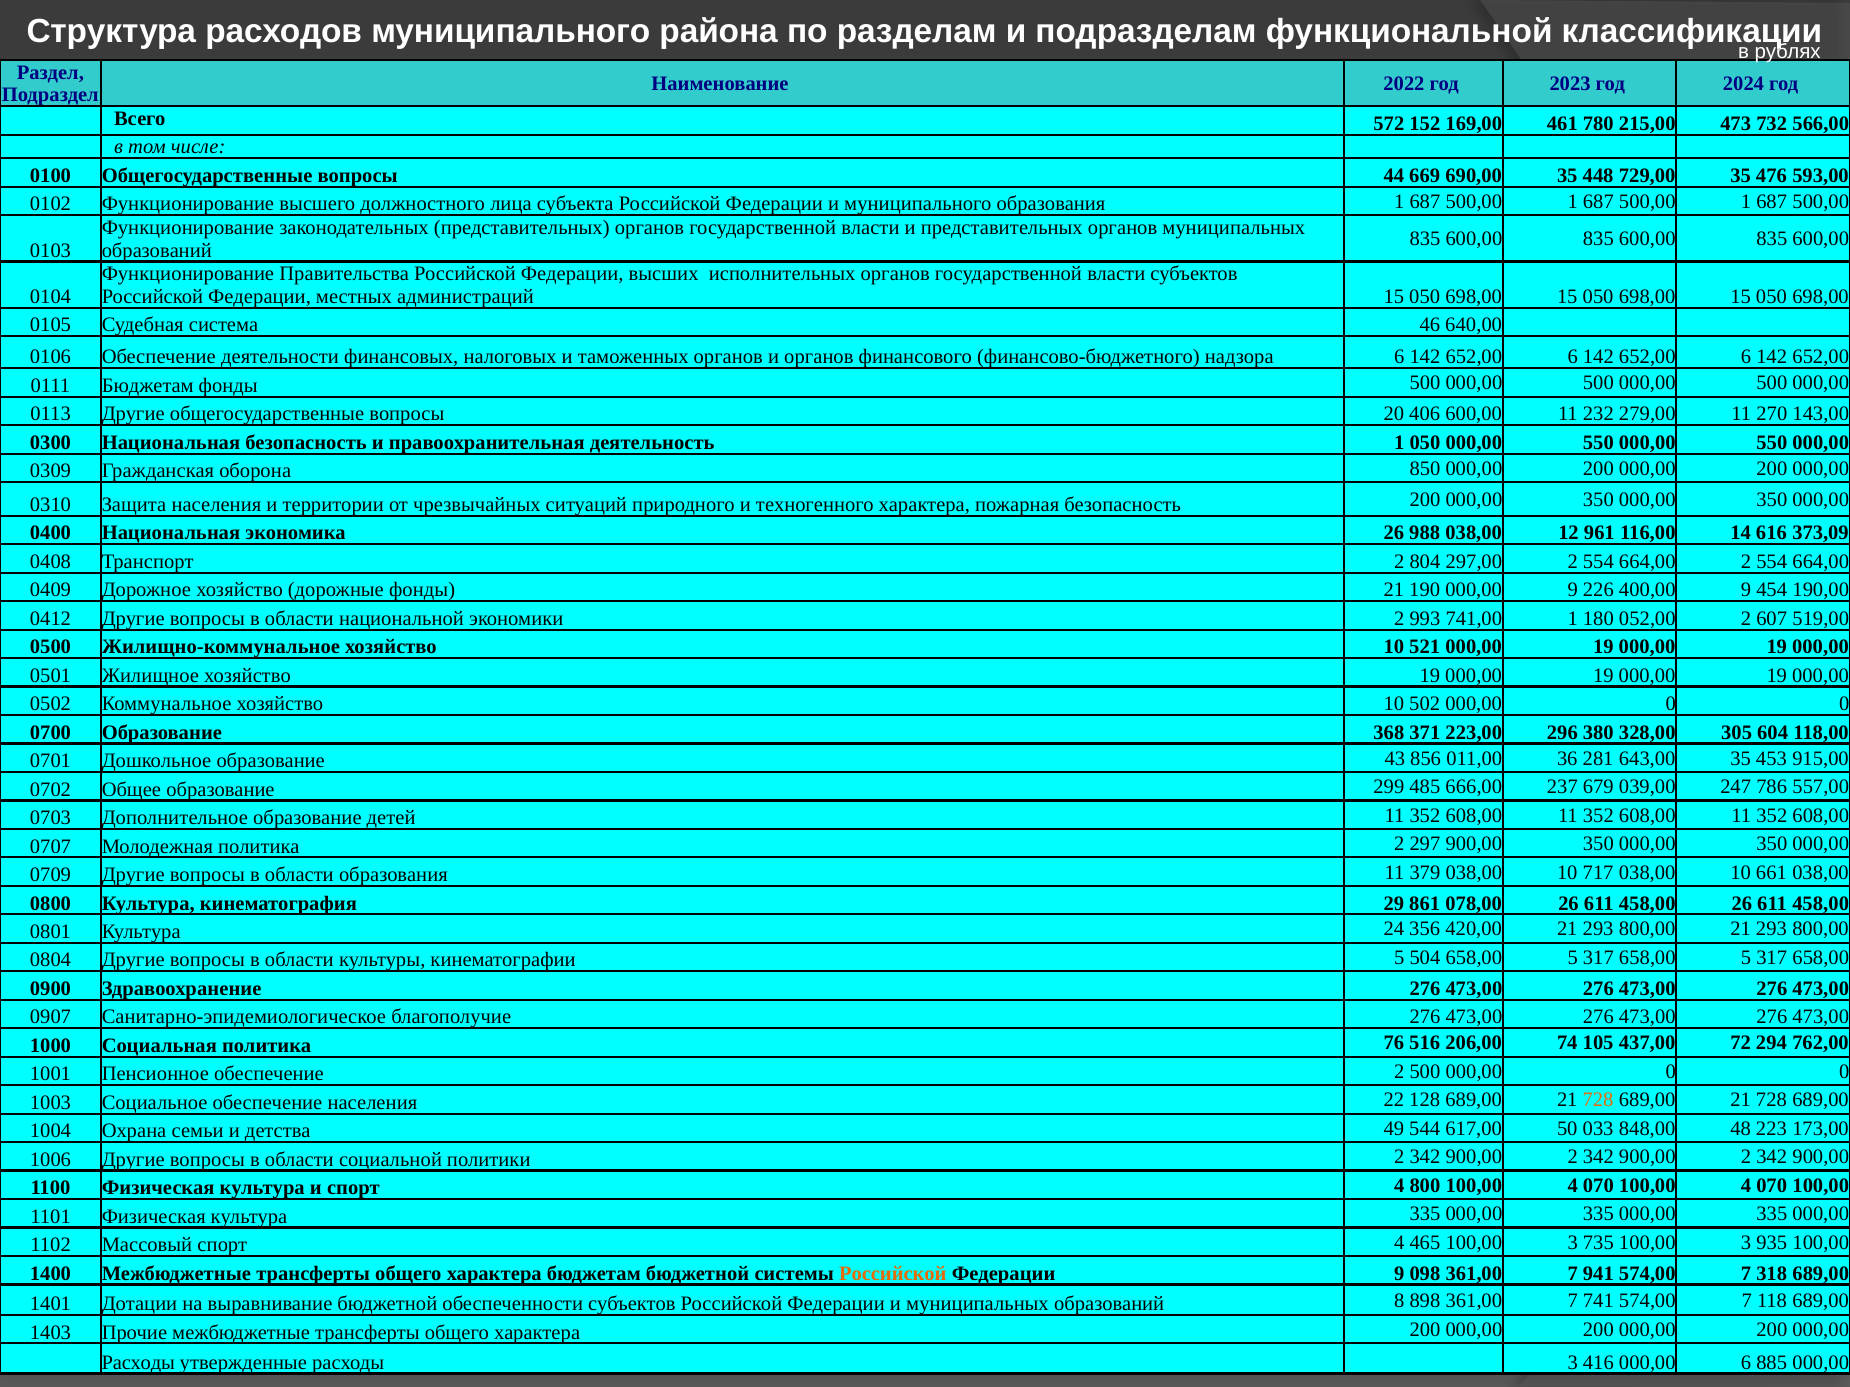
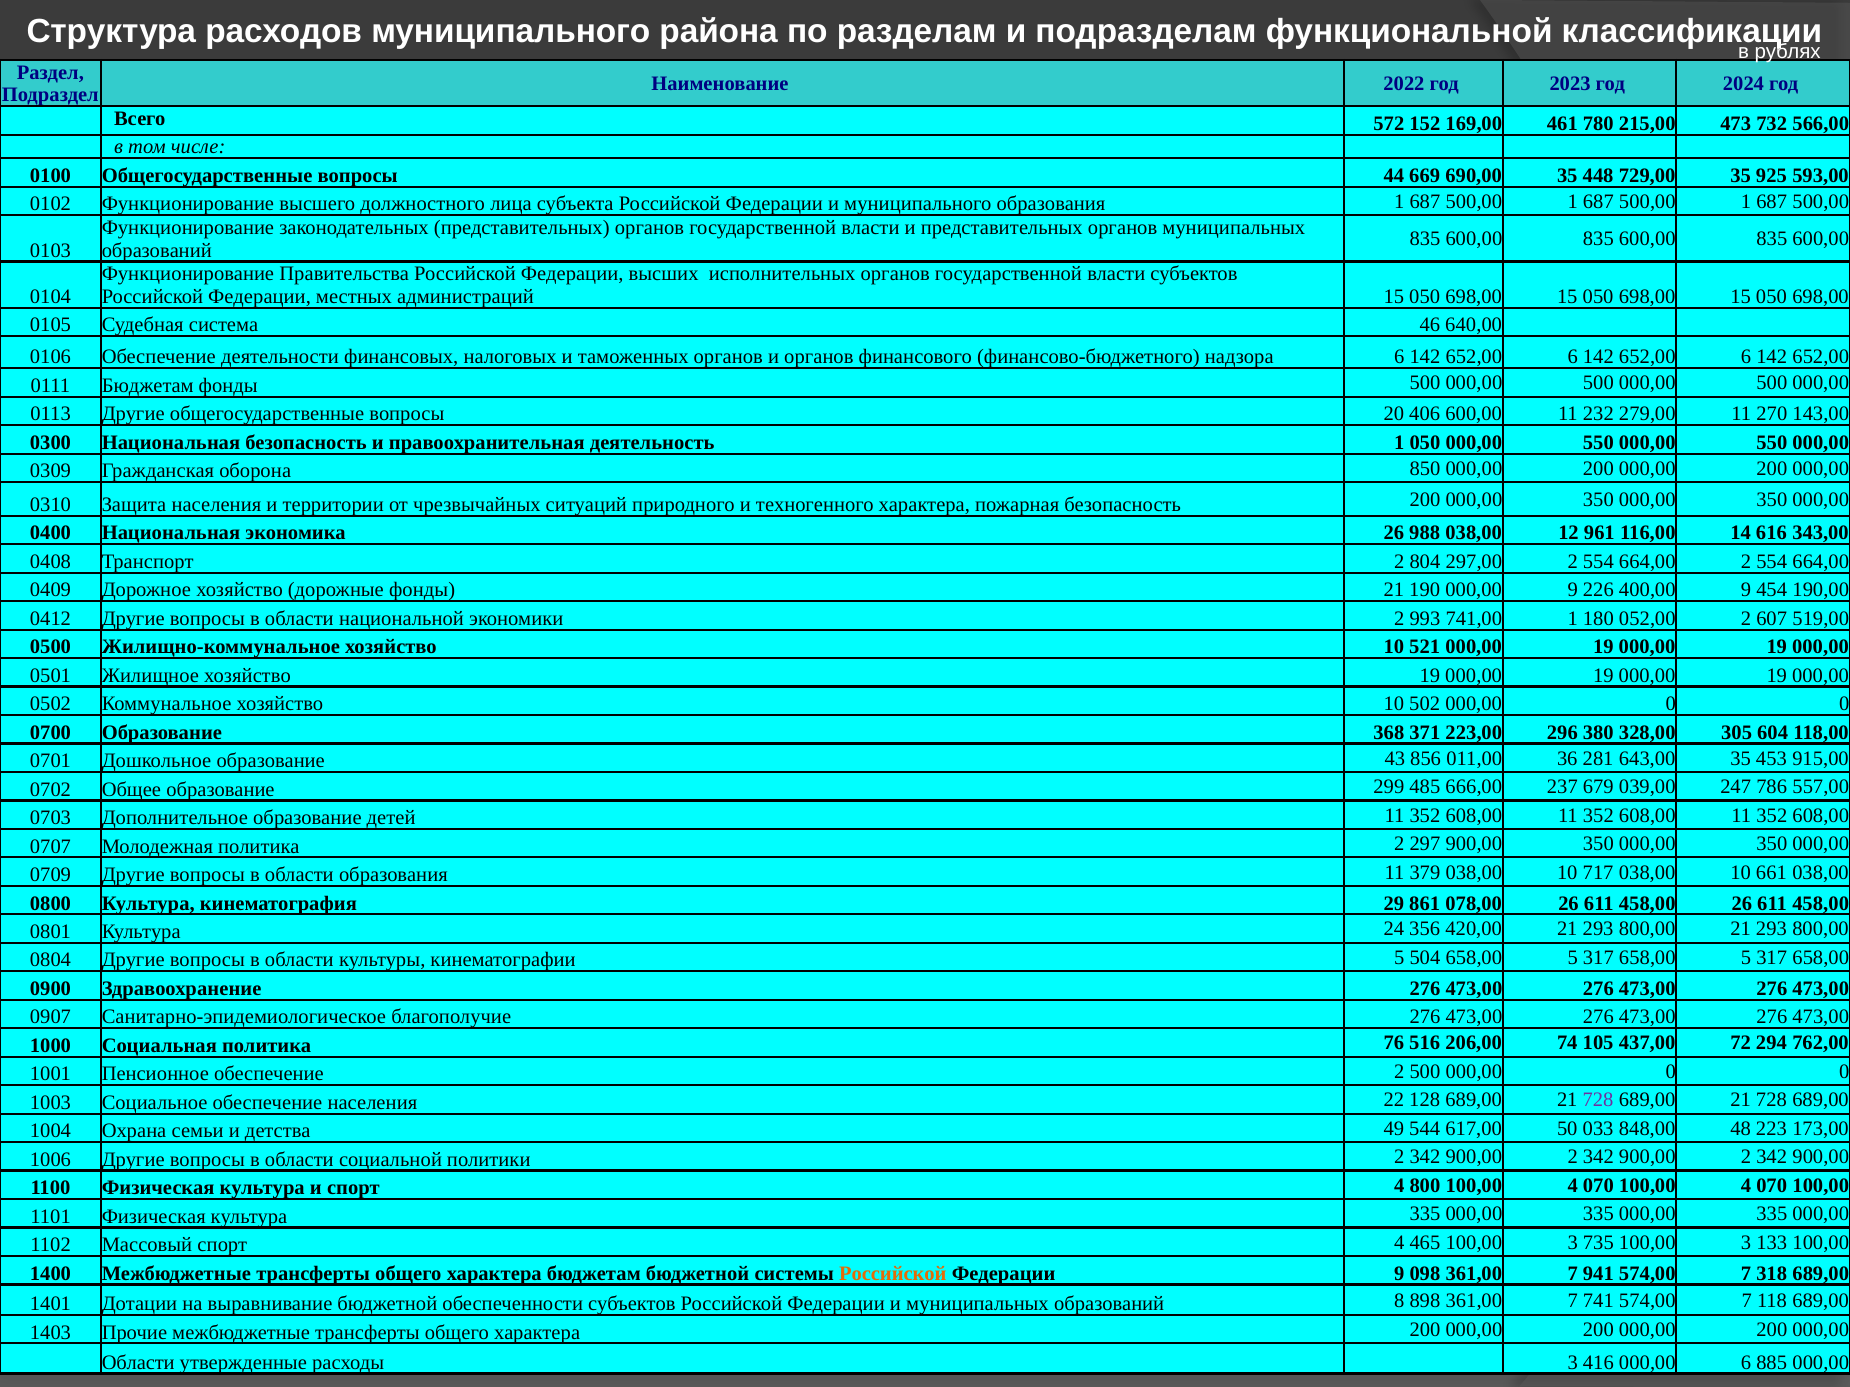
476: 476 -> 925 (1771, 176)
373,09: 373,09 -> 343,00 (1821, 533)
728 colour: orange -> purple (1598, 1100)
935: 935 -> 133 (1772, 1243)
Расходы: Расходы -> Области (138, 1363)
